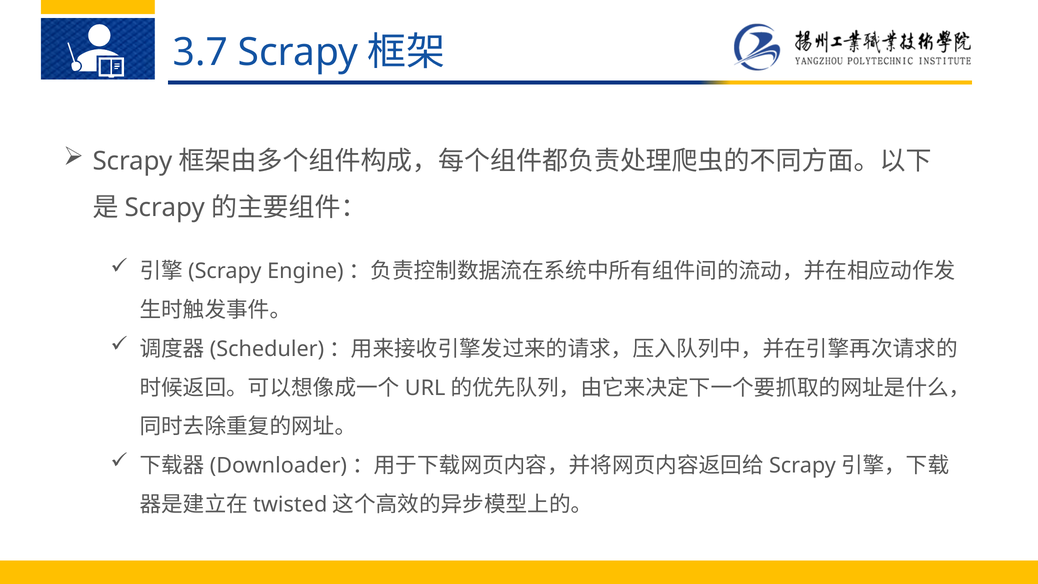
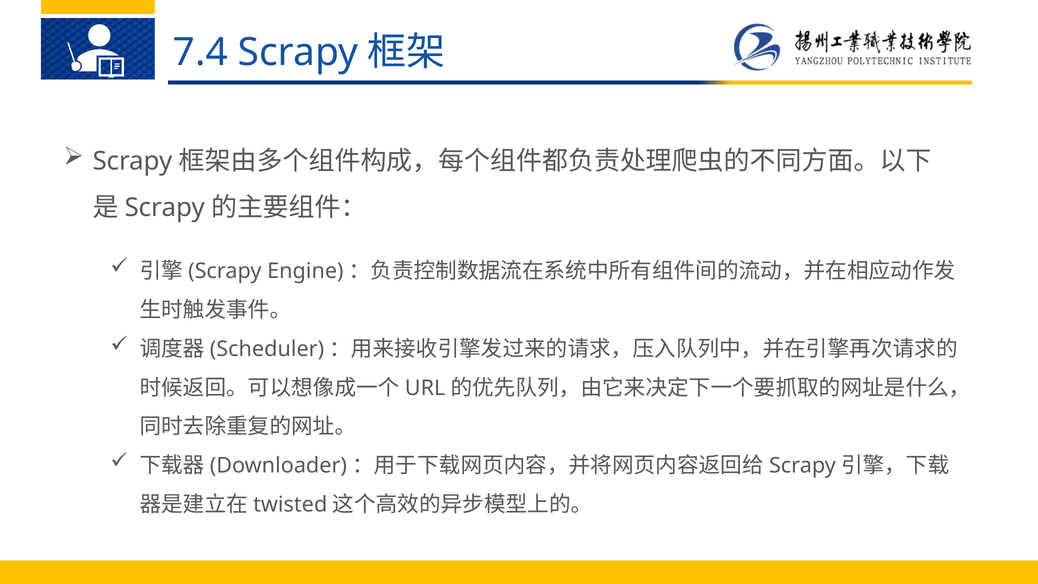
3.7: 3.7 -> 7.4 (200, 52)
